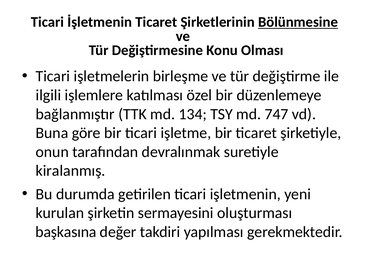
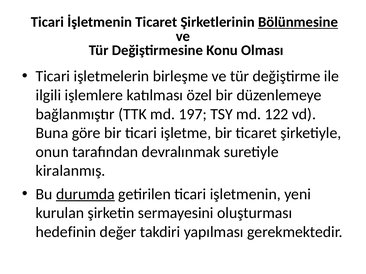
134: 134 -> 197 (193, 114)
747: 747 -> 122 (277, 114)
durumda underline: none -> present (85, 194)
başkasına: başkasına -> hedefinin (66, 232)
